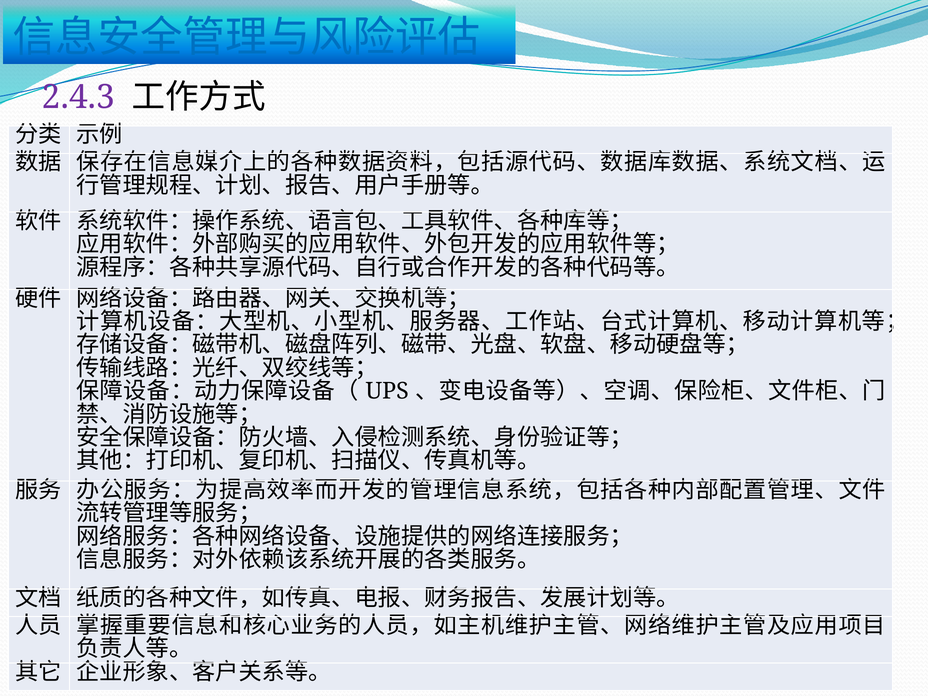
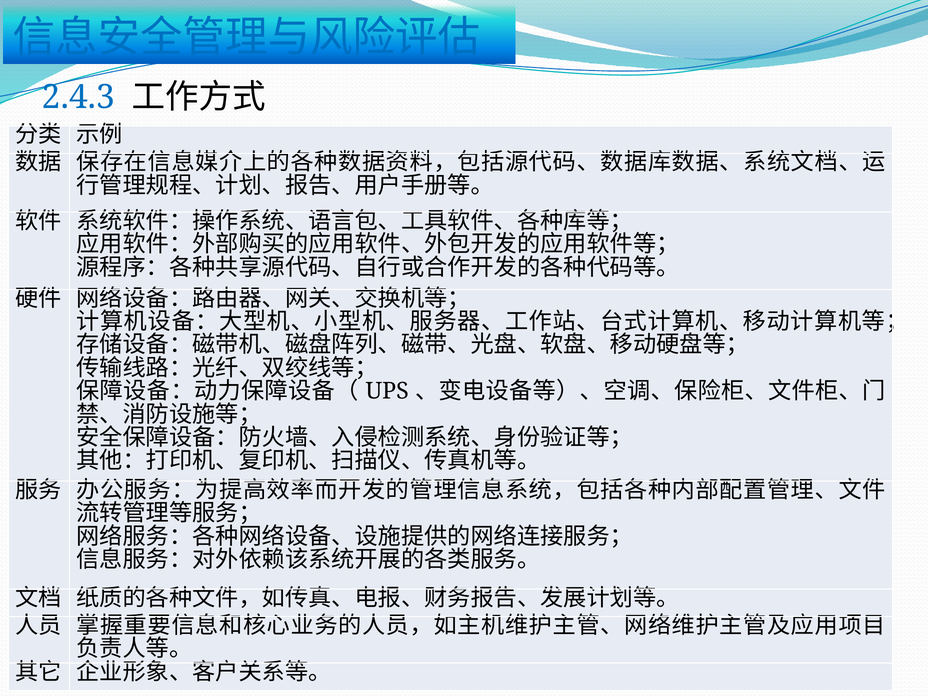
2.4.3 colour: purple -> blue (78, 97)
